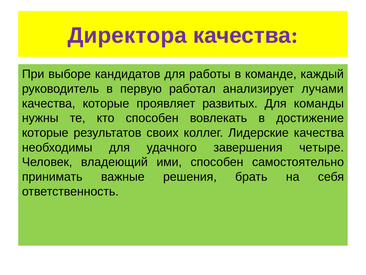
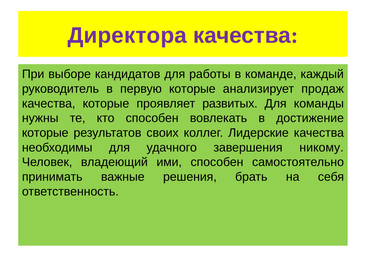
первую работал: работал -> которые (192, 89)
лучами: лучами -> продаж (323, 89)
четыре: четыре -> никому (322, 147)
